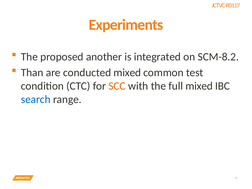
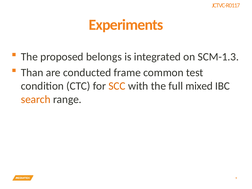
another: another -> belongs (104, 57)
SCM-8.2: SCM-8.2 -> SCM-1.3 (218, 57)
conducted mixed: mixed -> frame (127, 73)
search colour: blue -> orange (36, 99)
